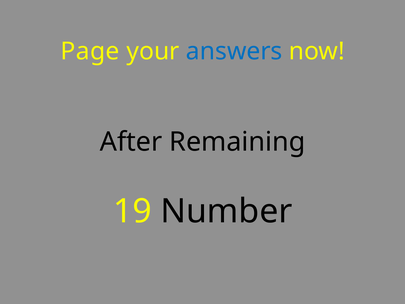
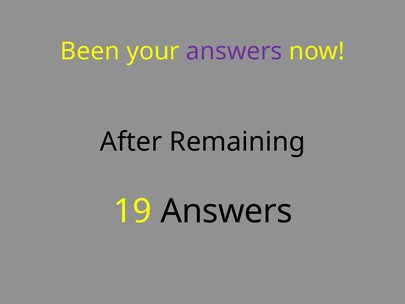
Page: Page -> Been (90, 51)
answers colour: blue -> purple (234, 51)
19 Number: Number -> Answers (227, 211)
